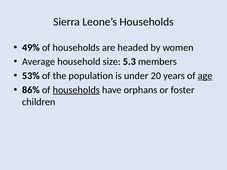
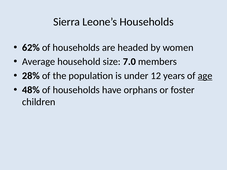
49%: 49% -> 62% (31, 48)
5.3: 5.3 -> 7.0 (129, 62)
53%: 53% -> 28% (31, 76)
20: 20 -> 12 (156, 76)
86%: 86% -> 48% (31, 90)
households underline: present -> none (76, 90)
